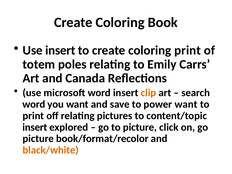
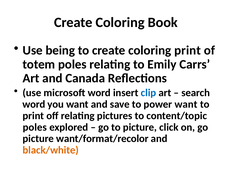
Use insert: insert -> being (60, 50)
clip colour: orange -> blue (148, 93)
insert: insert -> poles (35, 127)
book/format/recolor: book/format/recolor -> want/format/recolor (102, 139)
